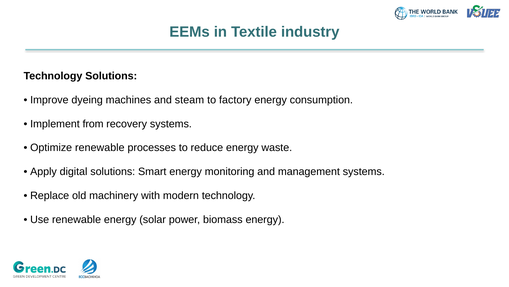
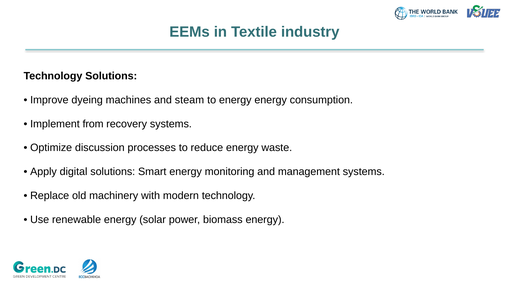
to factory: factory -> energy (235, 100)
Optimize renewable: renewable -> discussion (100, 147)
